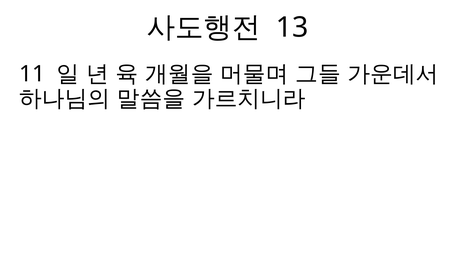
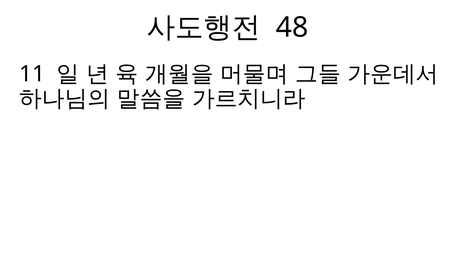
13: 13 -> 48 (292, 27)
